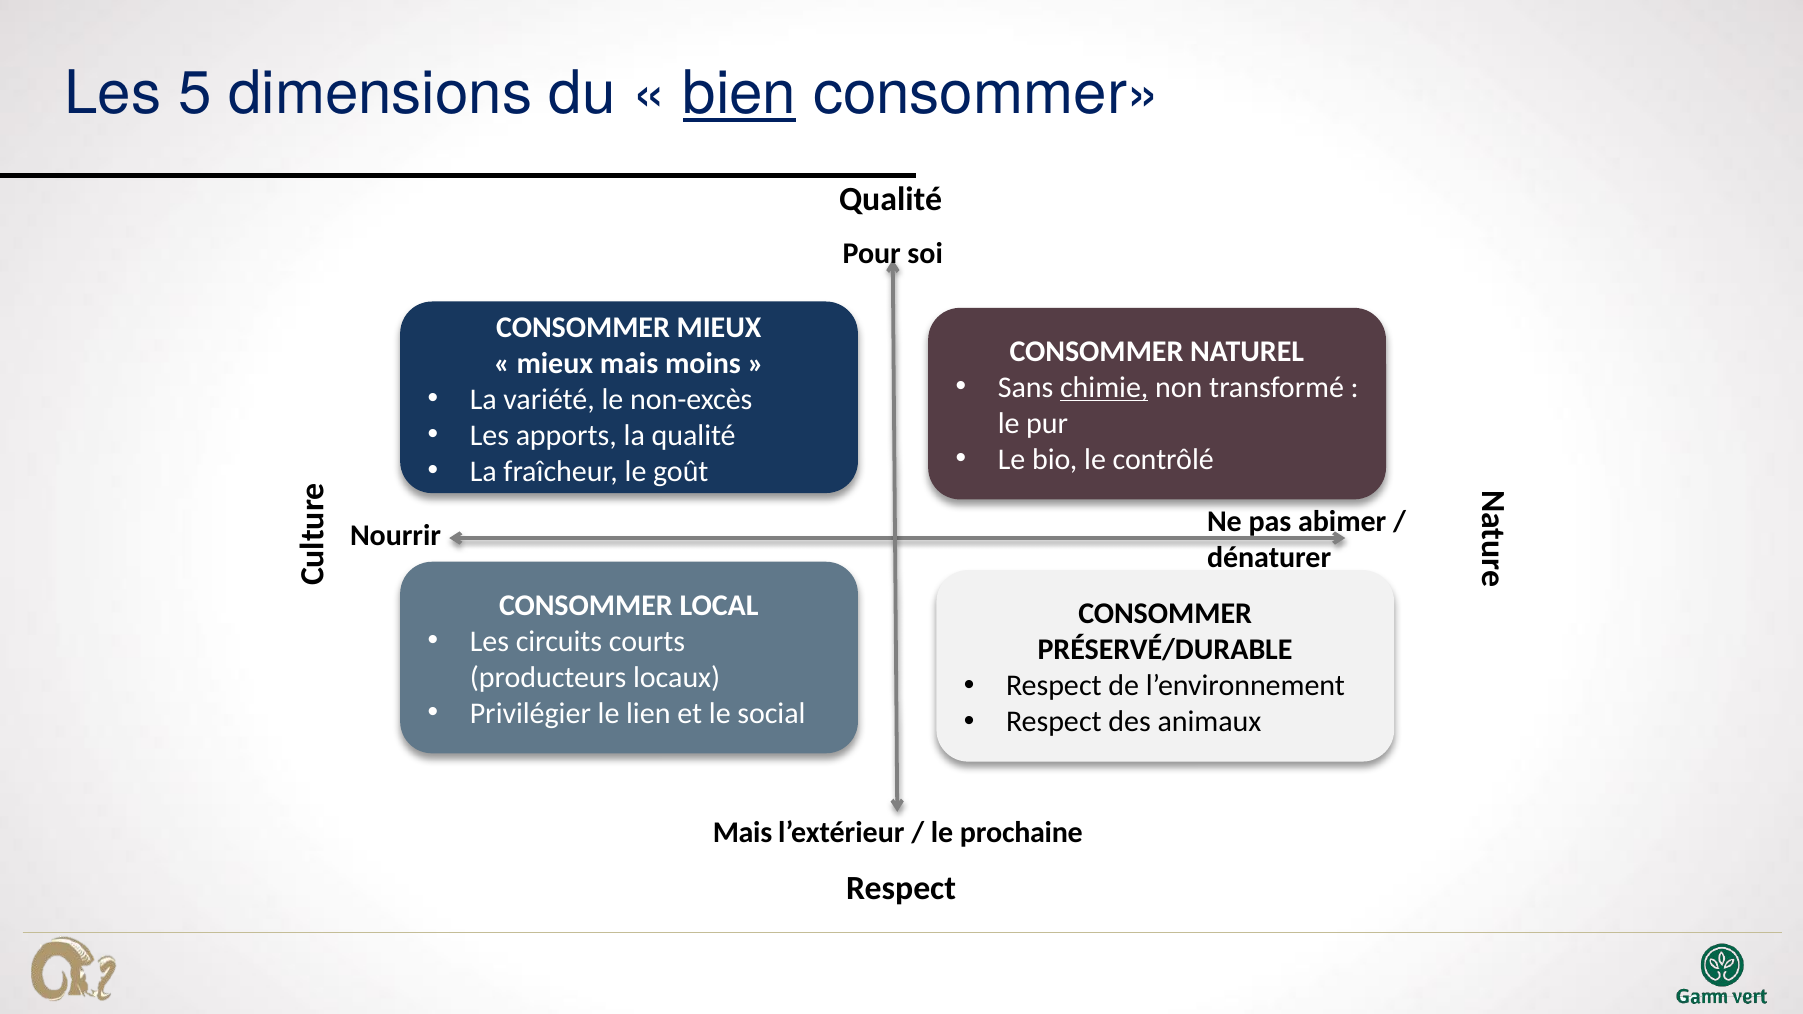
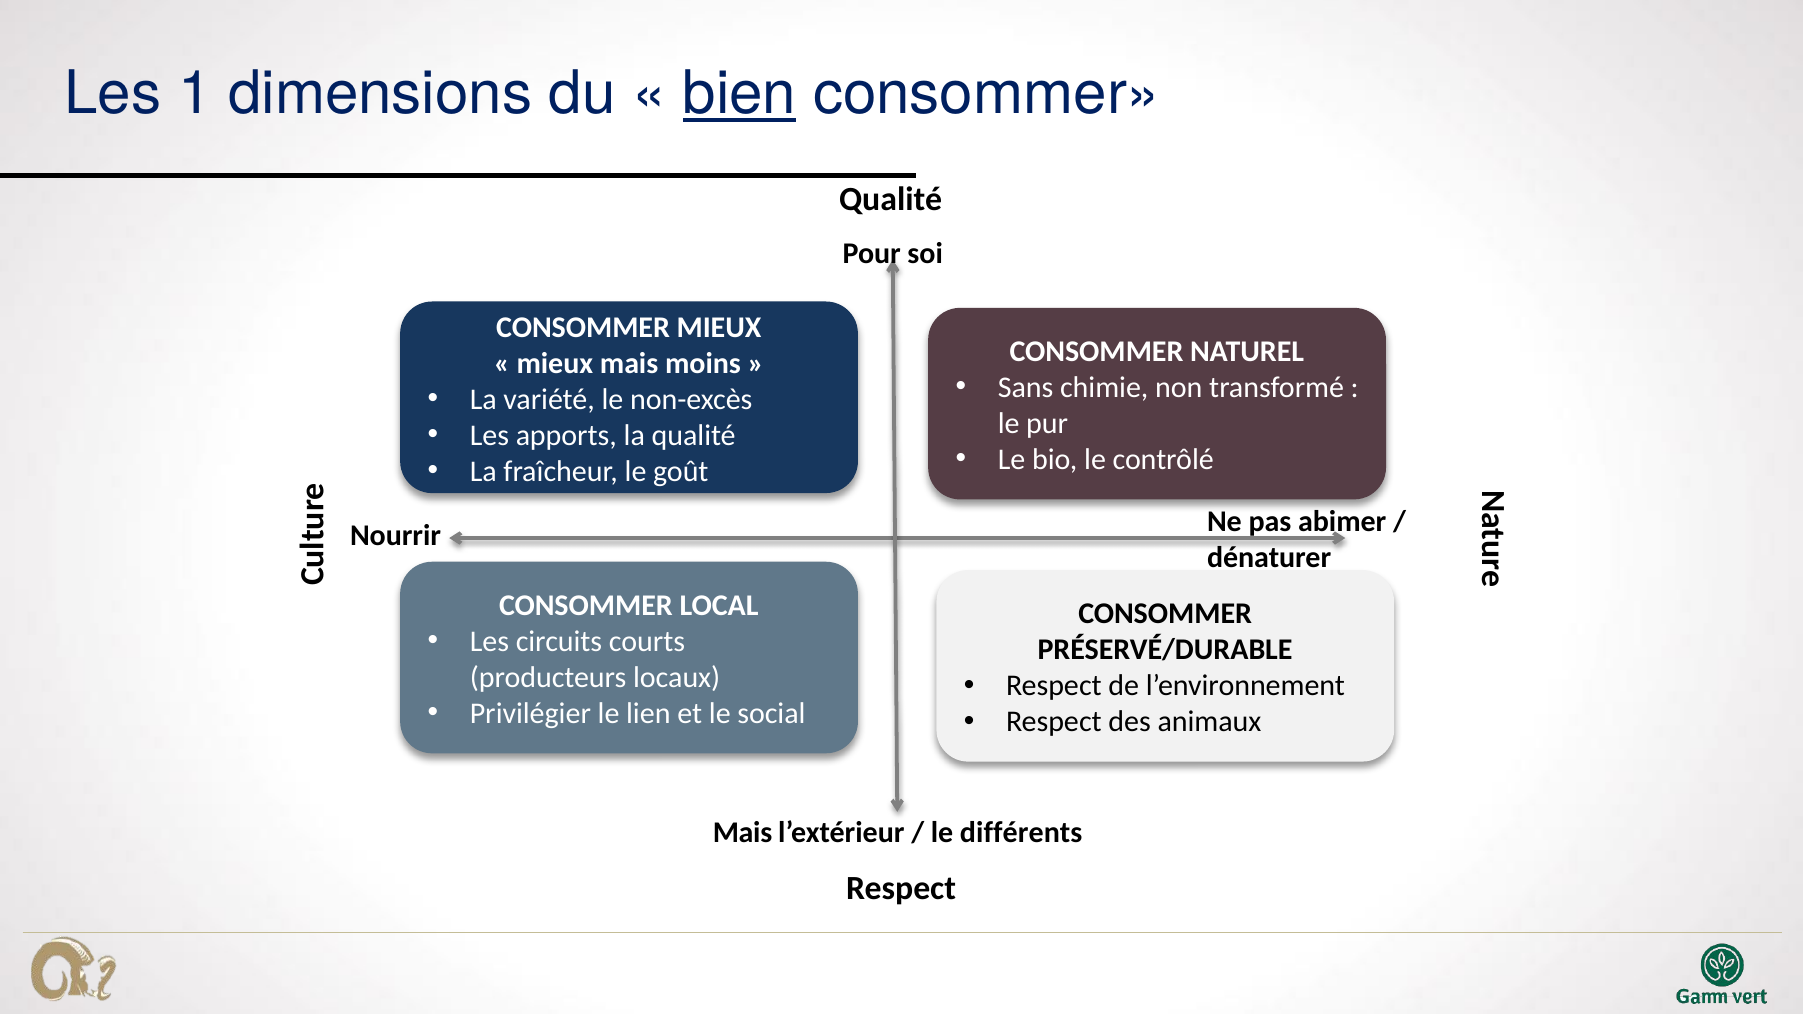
5: 5 -> 1 (195, 94)
chimie underline: present -> none (1104, 388)
prochaine: prochaine -> différents (1021, 833)
